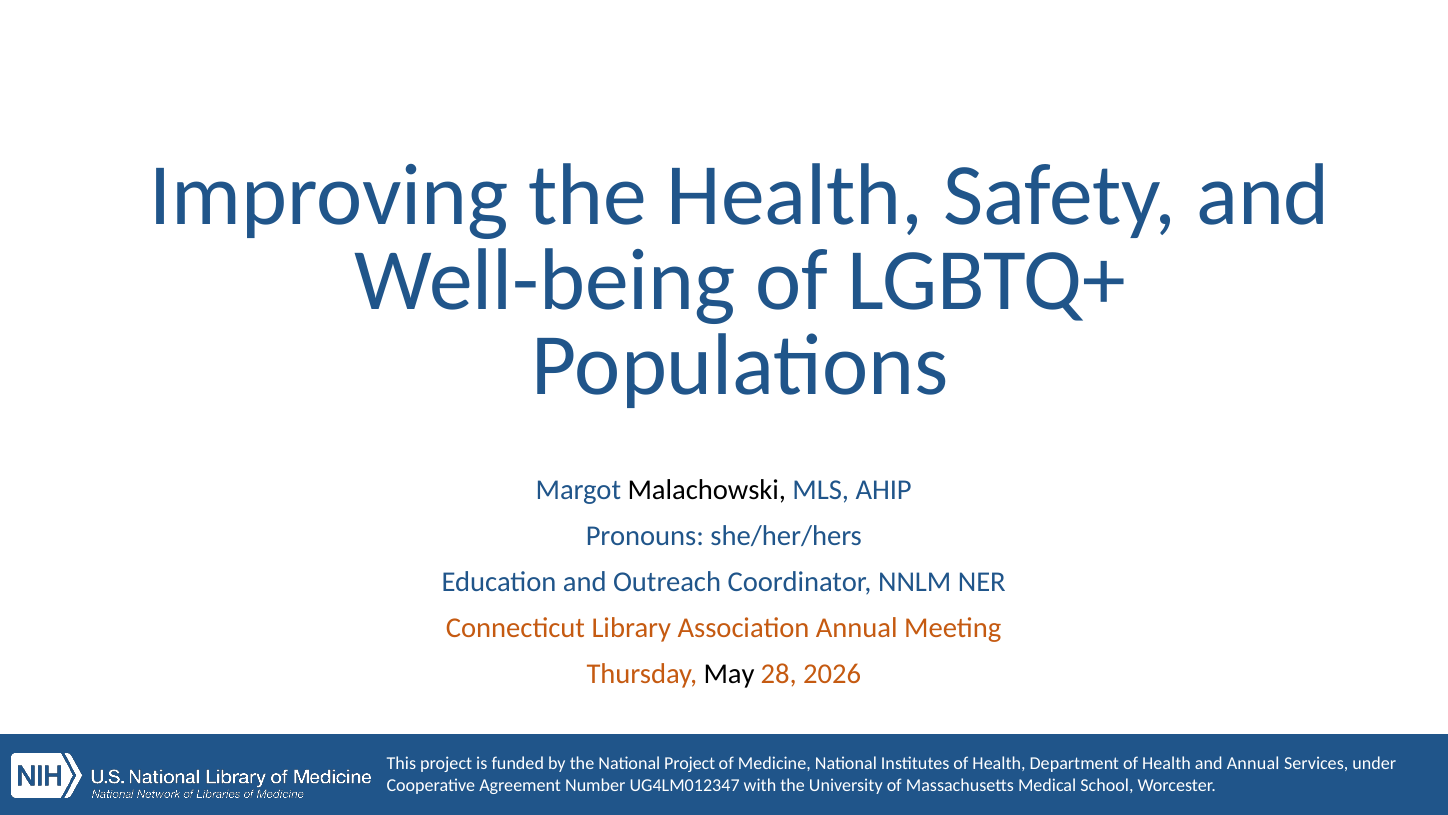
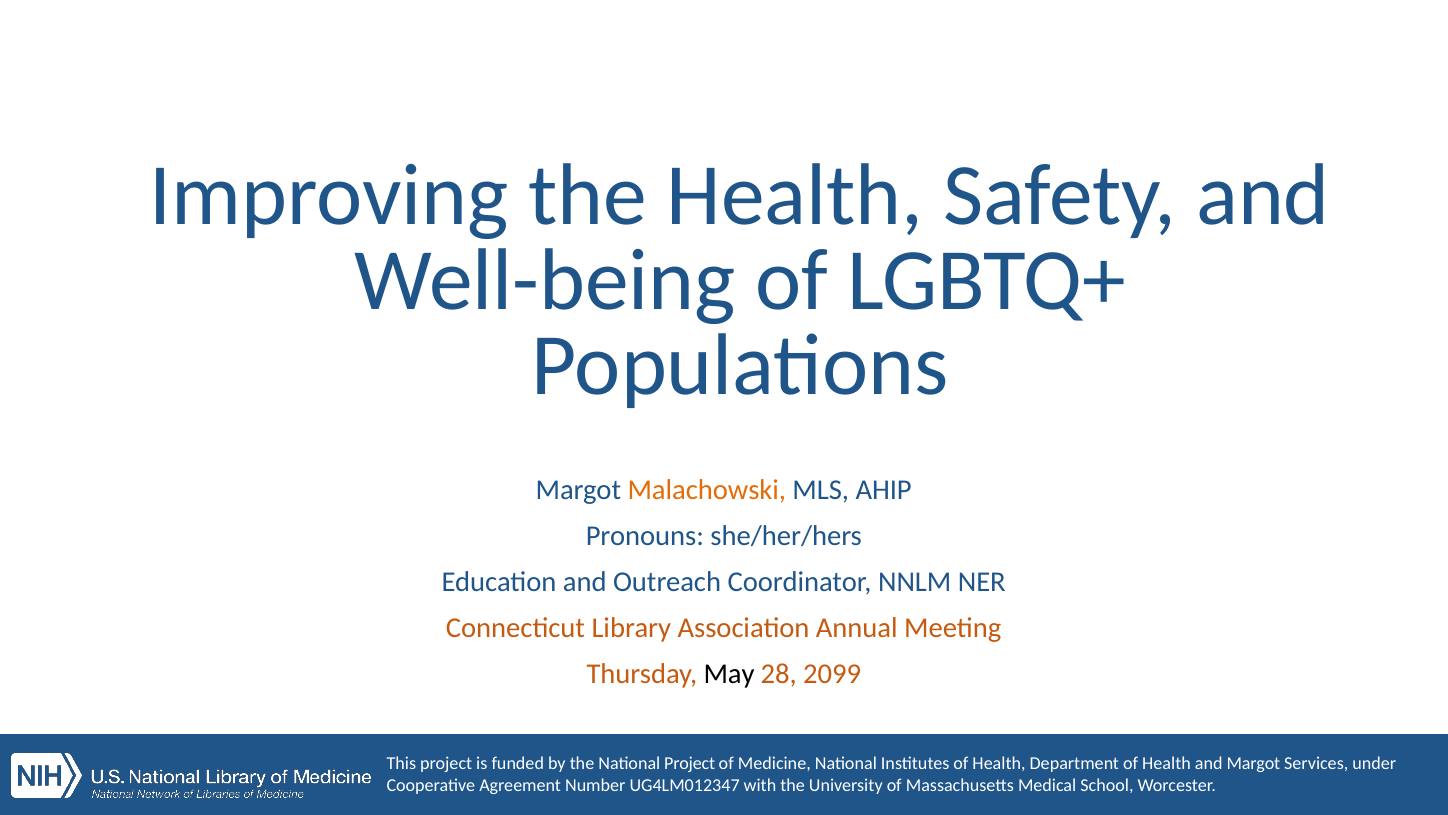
Malachowski colour: black -> orange (707, 490)
2026: 2026 -> 2099 (832, 674)
and Annual: Annual -> Margot (1253, 763)
